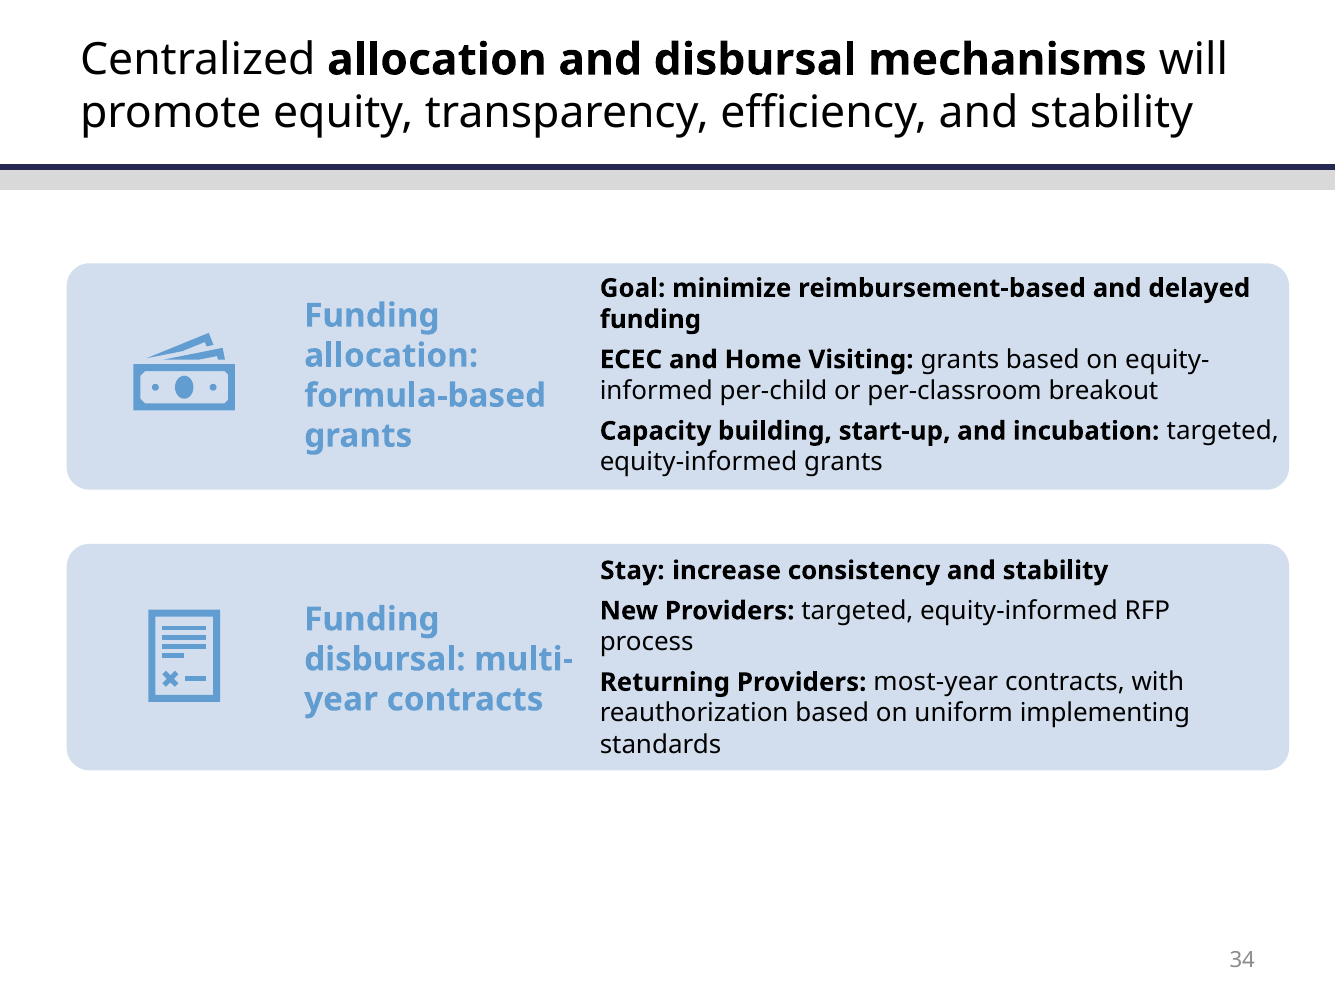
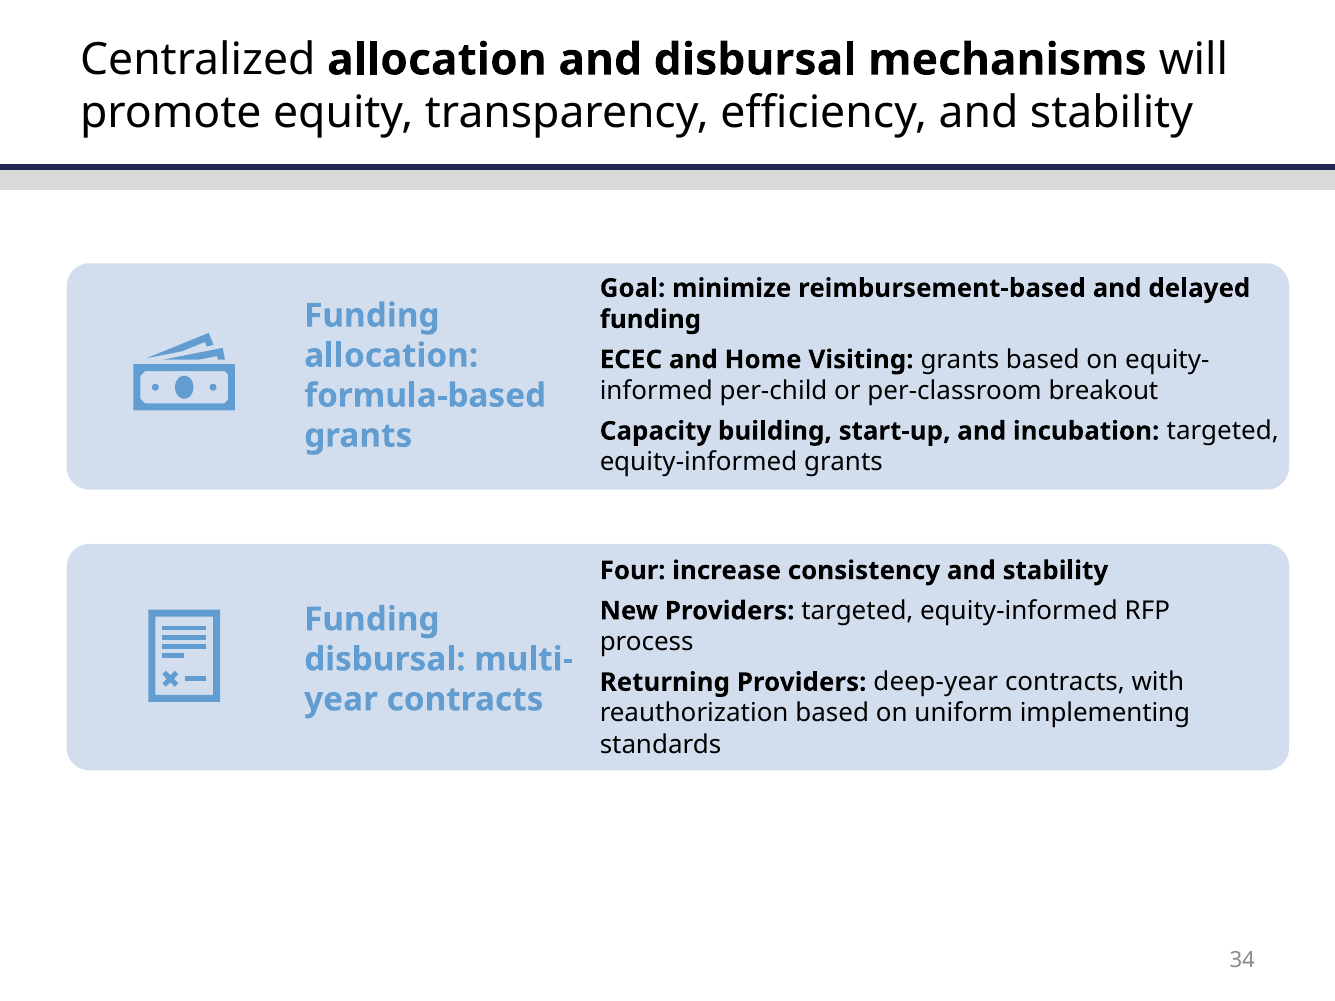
Stay: Stay -> Four (633, 571)
most-year: most-year -> deep-year (936, 682)
